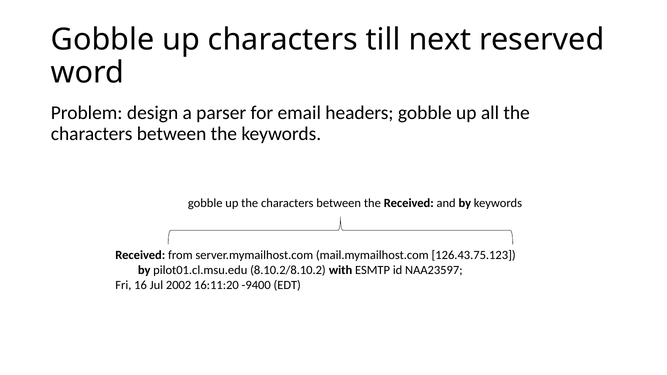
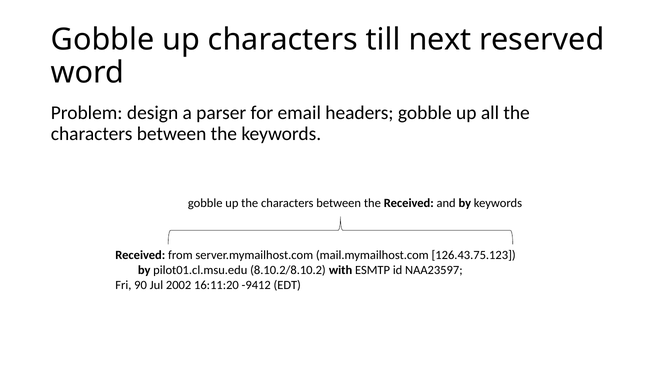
16: 16 -> 90 (141, 285)
-9400: -9400 -> -9412 (256, 285)
